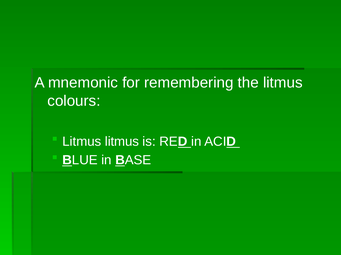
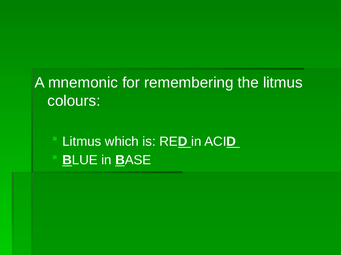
Litmus litmus: litmus -> which (122, 142)
